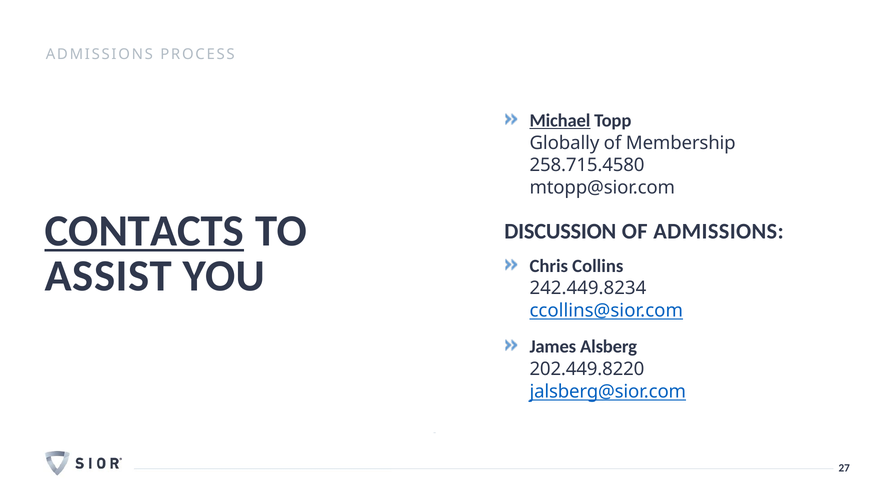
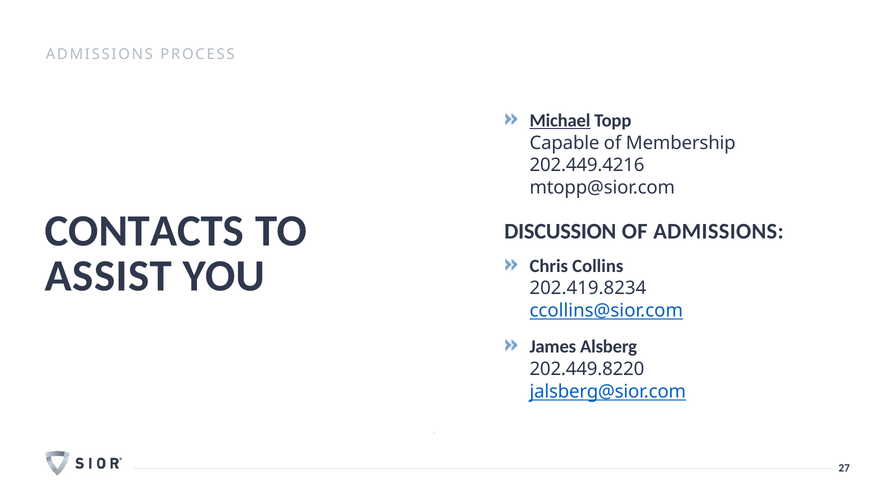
Globally: Globally -> Capable (564, 143)
258.715.4580: 258.715.4580 -> 202.449.4216 (587, 165)
CONTACTS underline: present -> none (144, 231)
242.449.8234: 242.449.8234 -> 202.419.8234 (588, 289)
